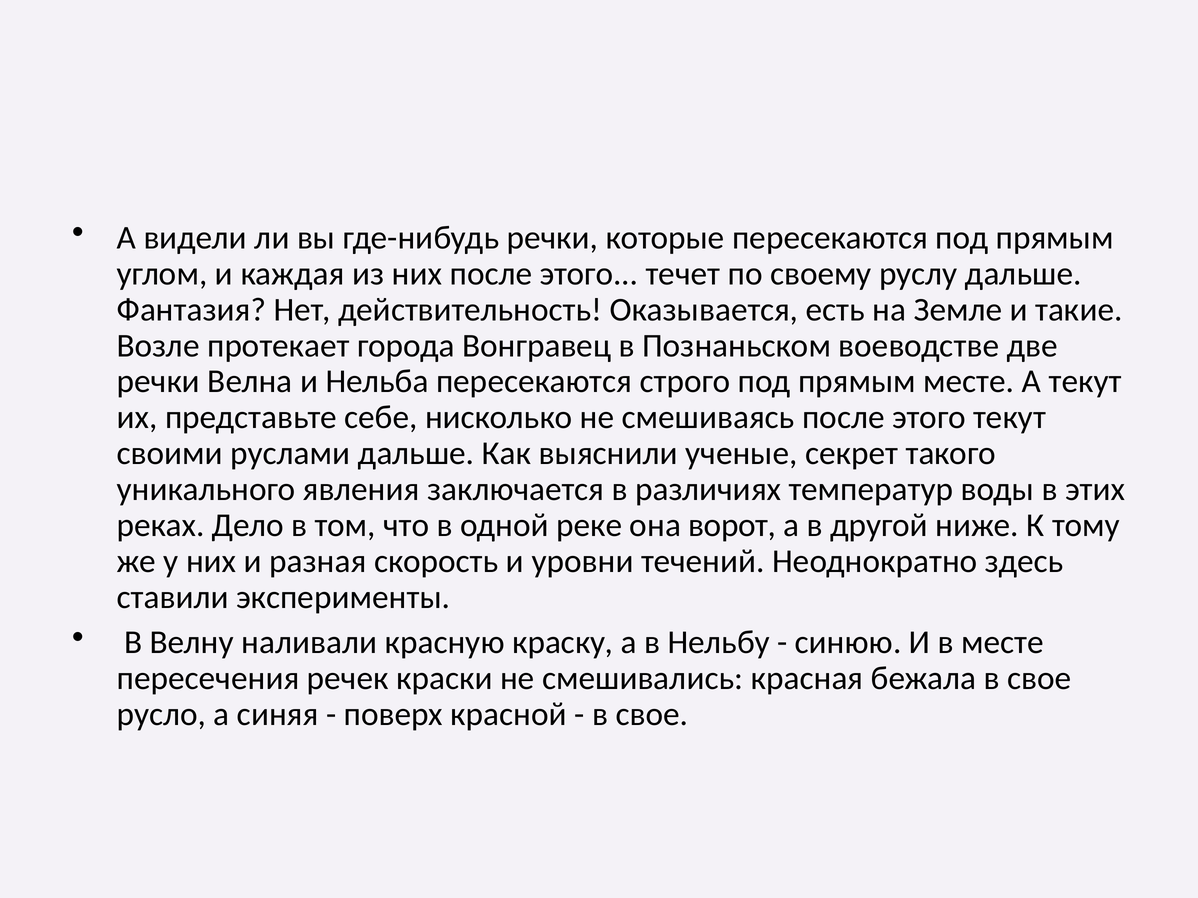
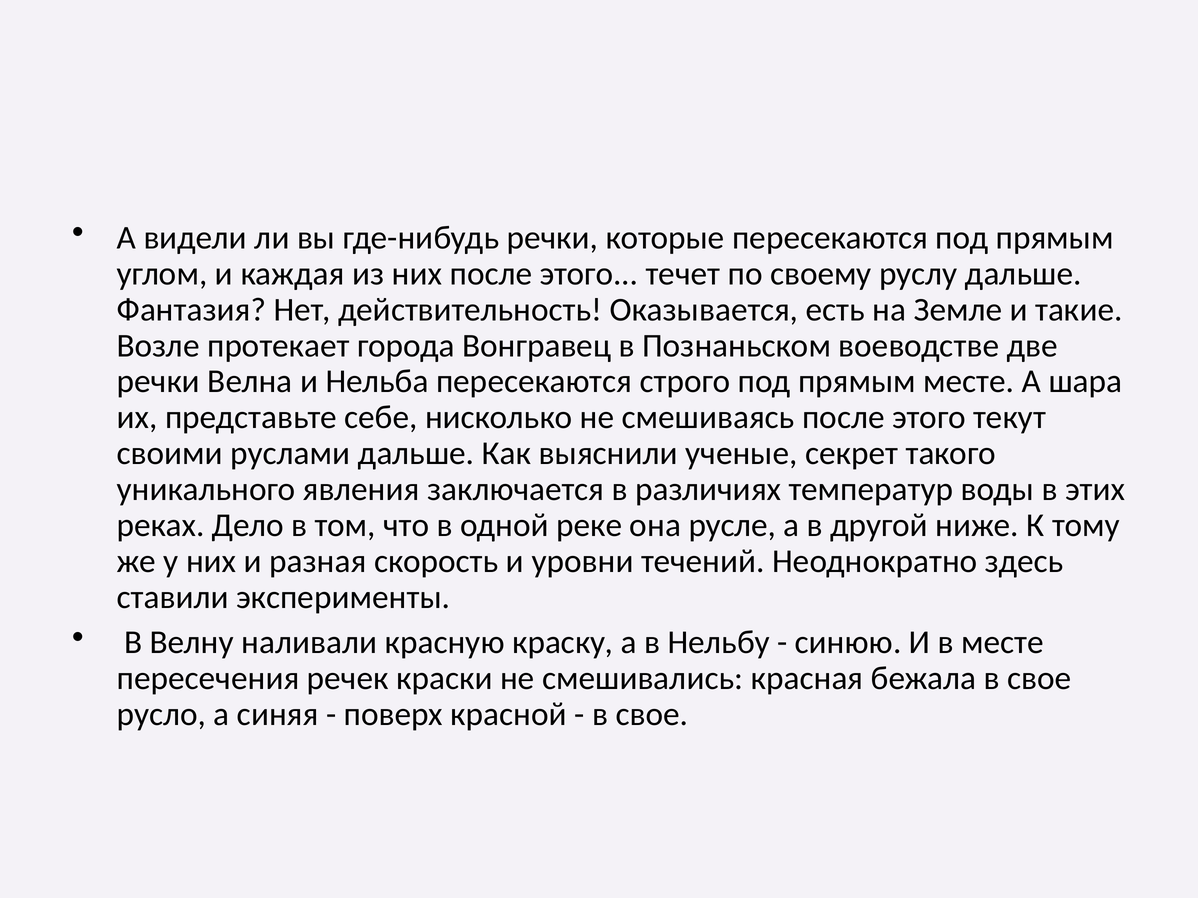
А текут: текут -> шара (1085, 382)
ворот: ворот -> русле (732, 525)
